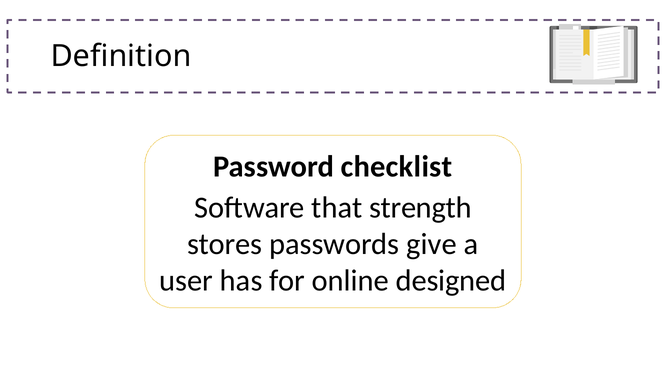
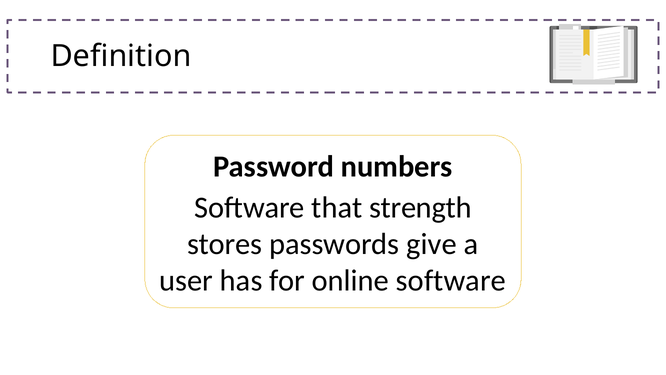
checklist: checklist -> numbers (397, 166)
online designed: designed -> software (451, 280)
